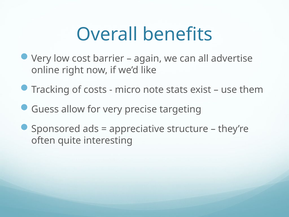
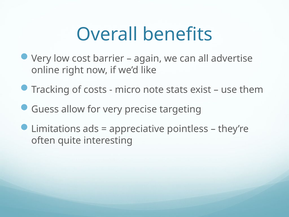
Sponsored: Sponsored -> Limitations (56, 129)
structure: structure -> pointless (188, 129)
